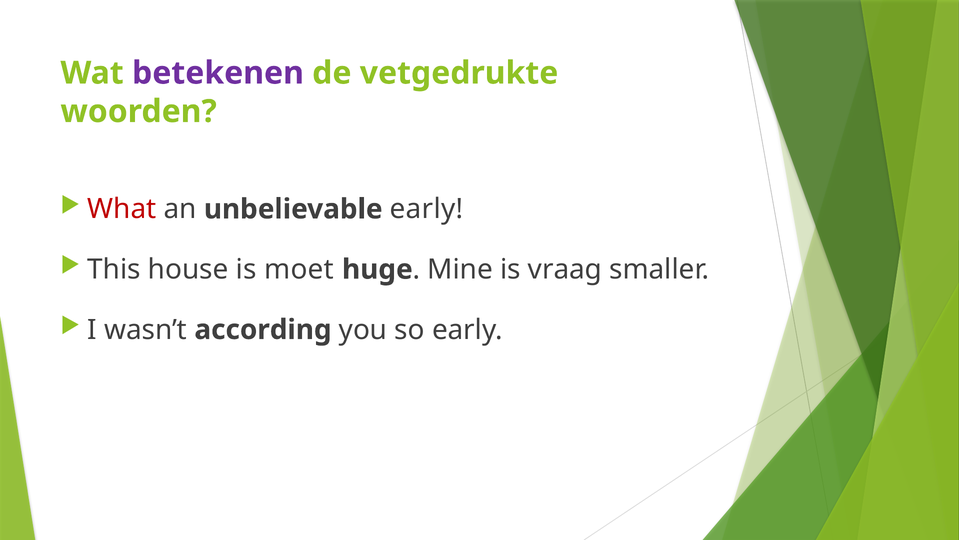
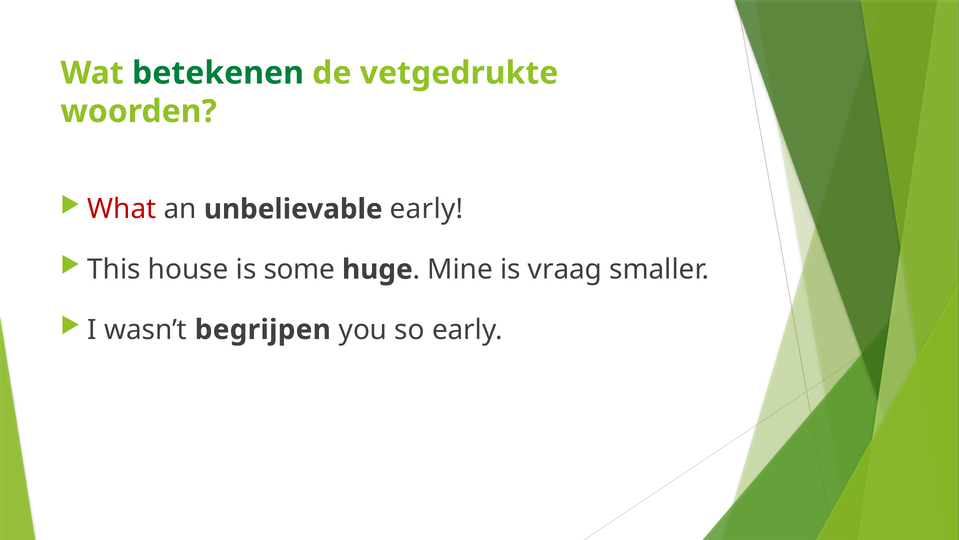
betekenen colour: purple -> green (218, 73)
moet: moet -> some (299, 269)
according: according -> begrijpen (263, 329)
